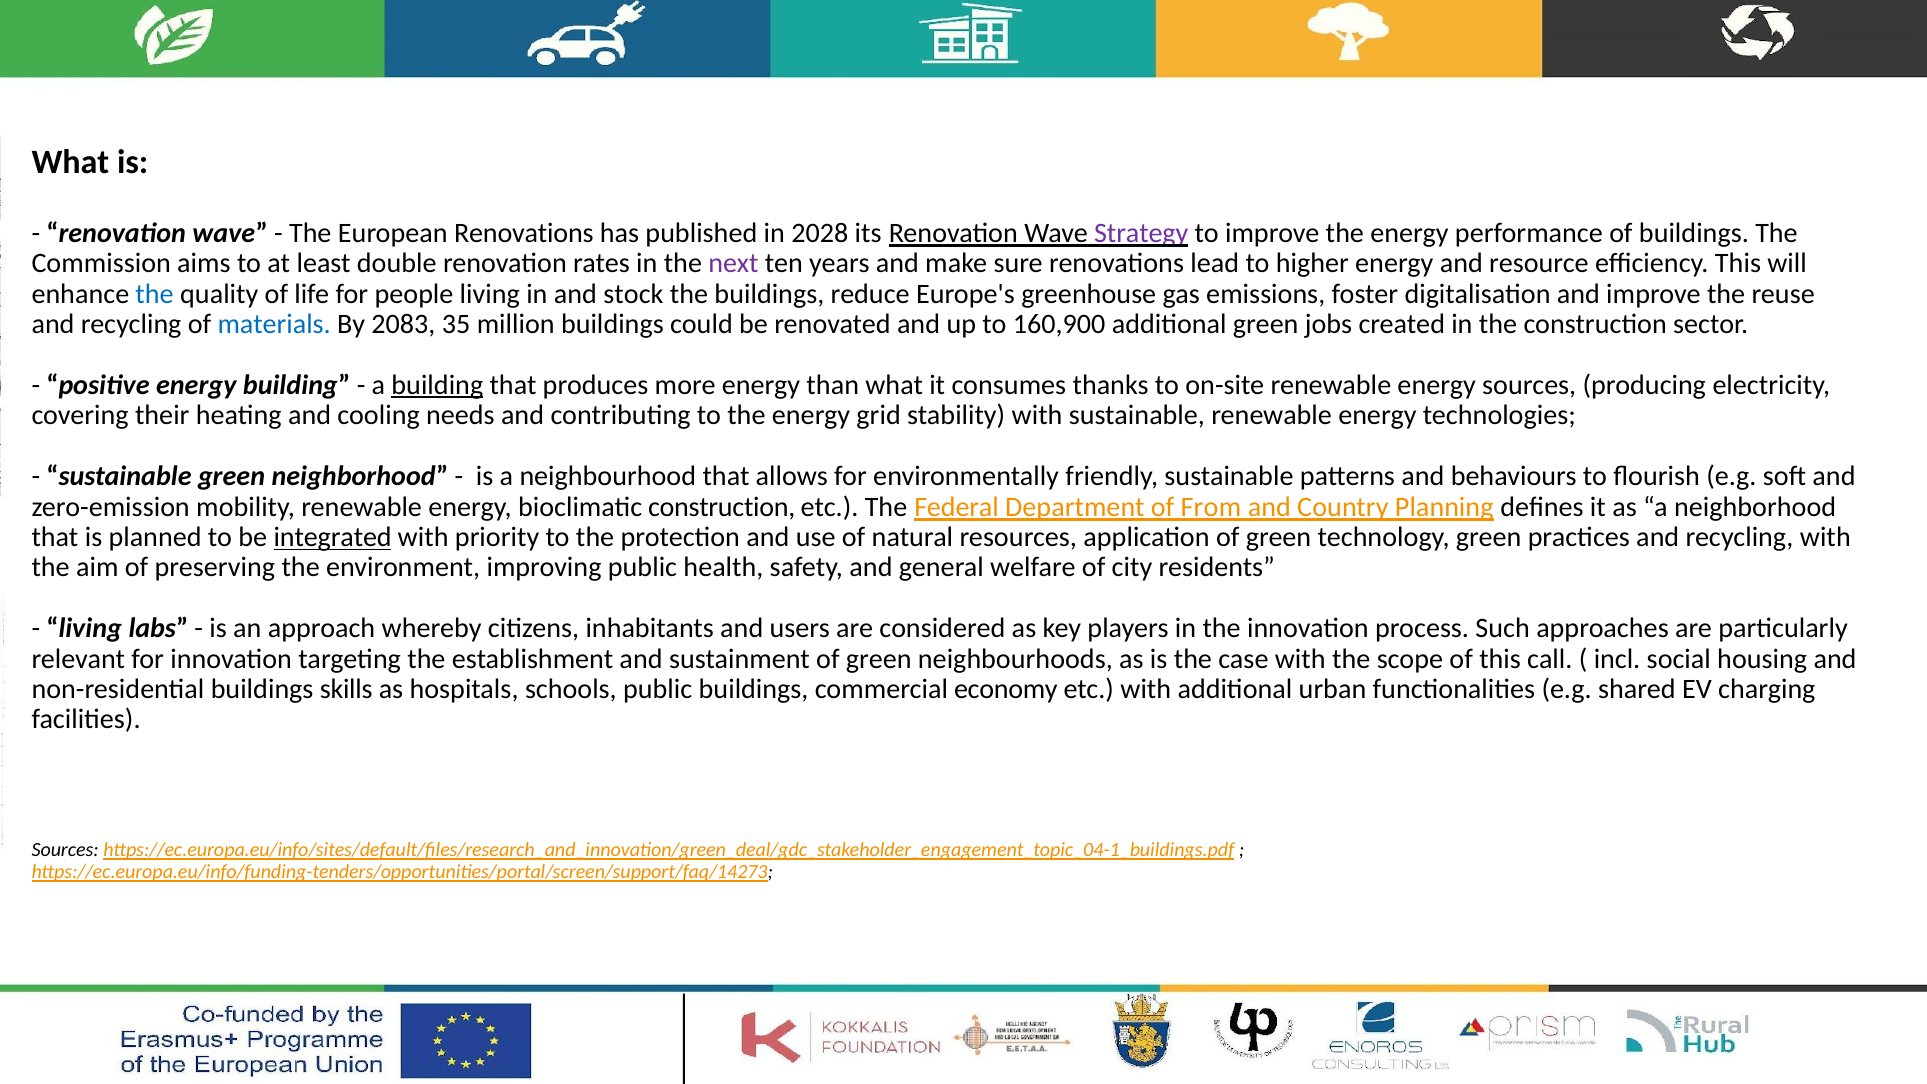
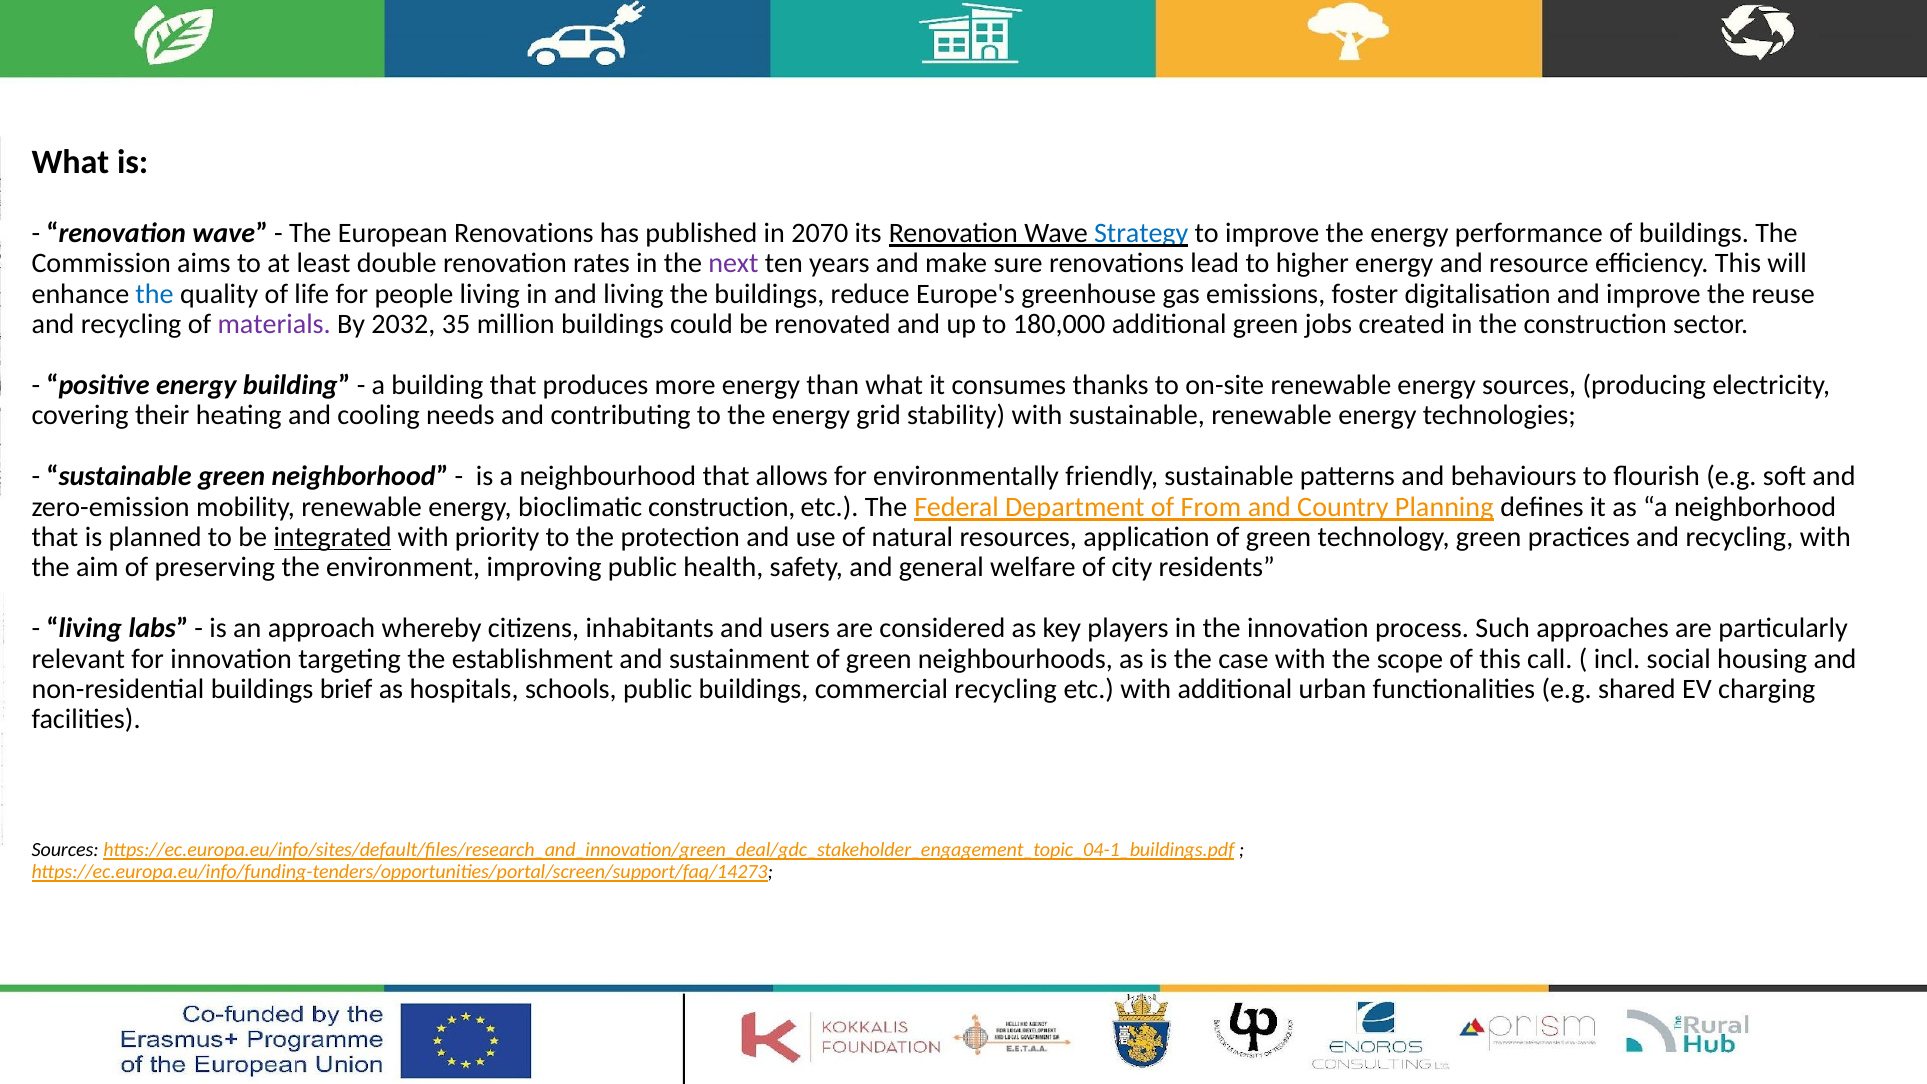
2028: 2028 -> 2070 (820, 233)
Strategy colour: purple -> blue (1141, 233)
and stock: stock -> living (633, 294)
materials colour: blue -> purple (274, 324)
2083: 2083 -> 2032 (403, 324)
160,900: 160,900 -> 180,000 (1059, 324)
building underline: present -> none (437, 385)
skills: skills -> brief (346, 689)
commercial economy: economy -> recycling (1006, 689)
